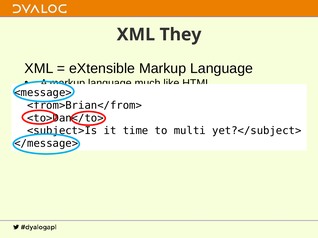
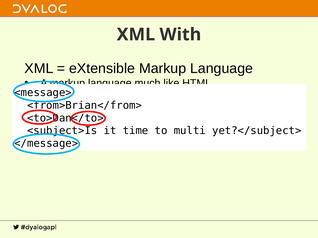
They: They -> With (180, 35)
